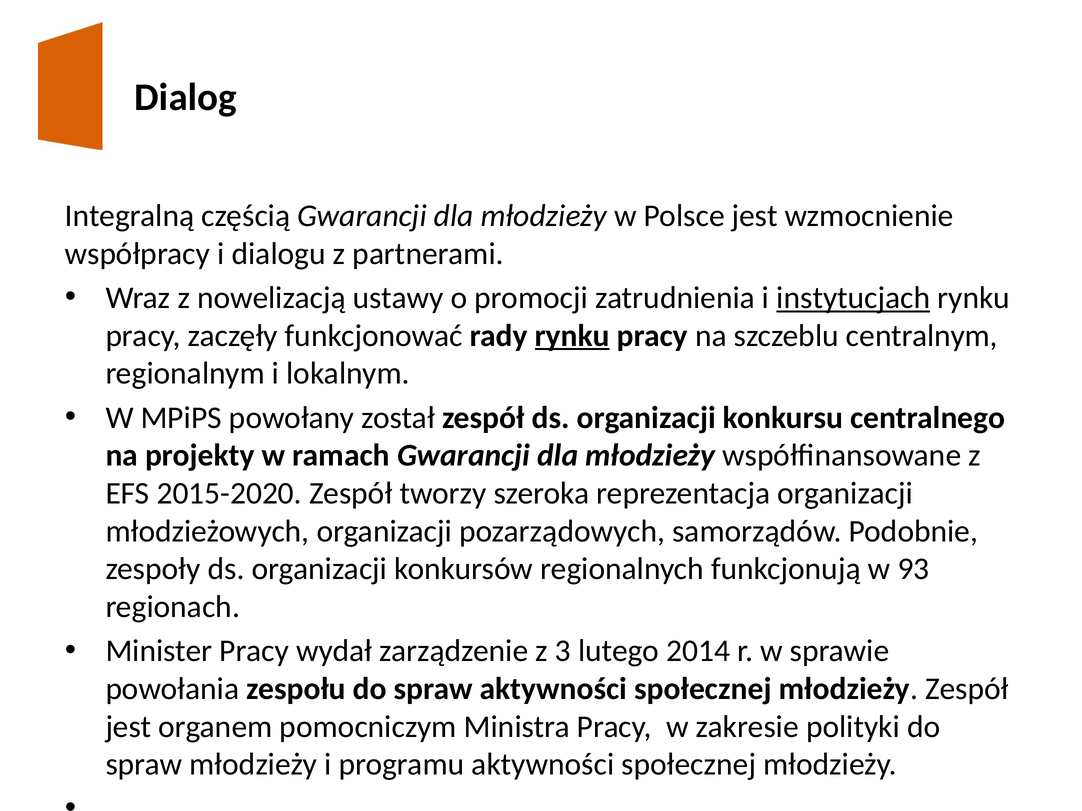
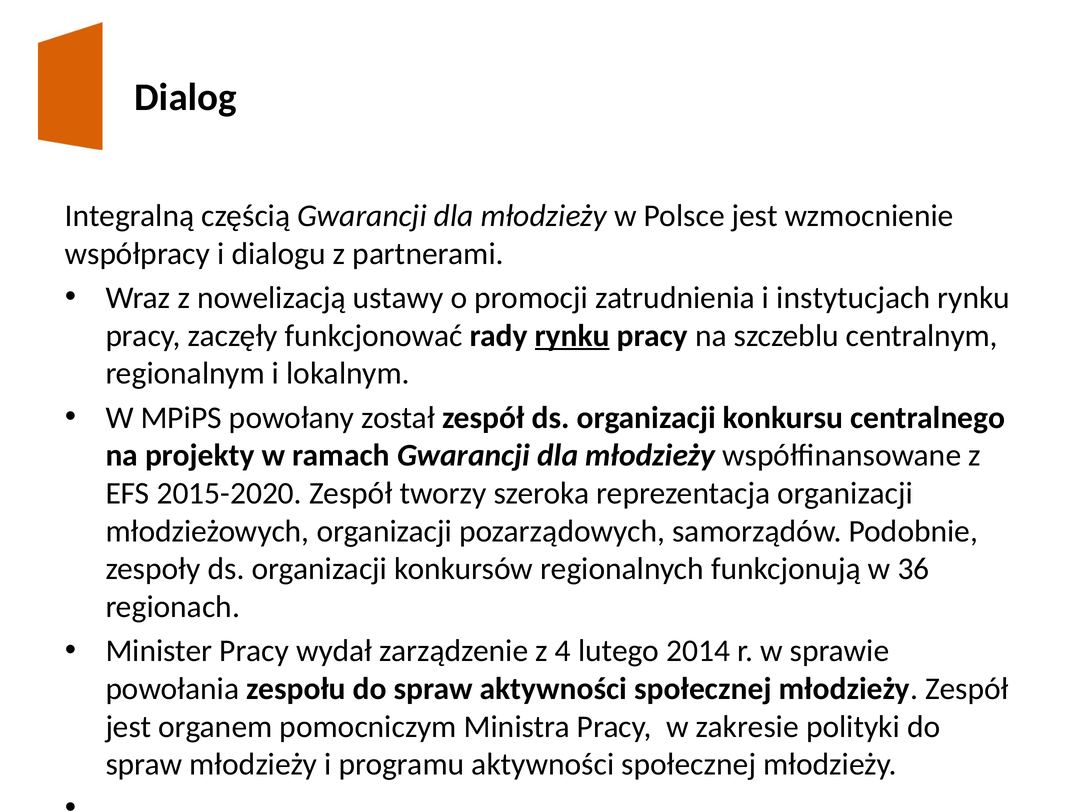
instytucjach underline: present -> none (853, 298)
93: 93 -> 36 (913, 569)
3: 3 -> 4 (563, 651)
